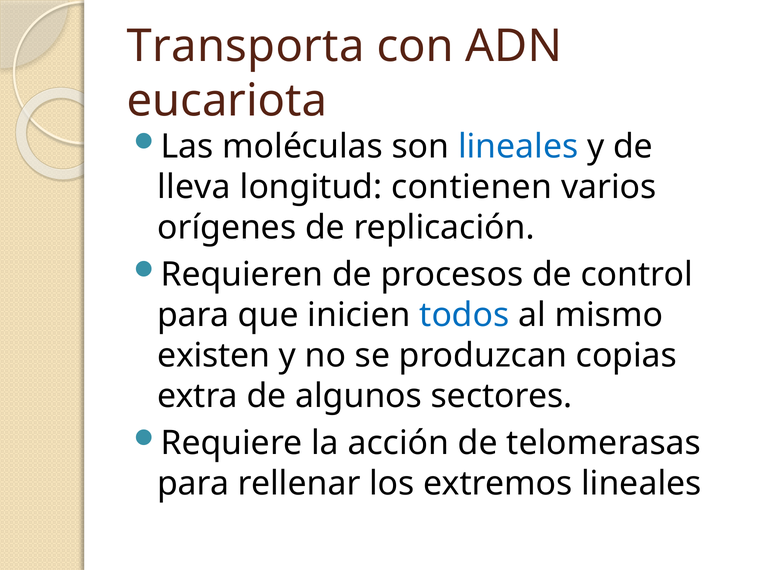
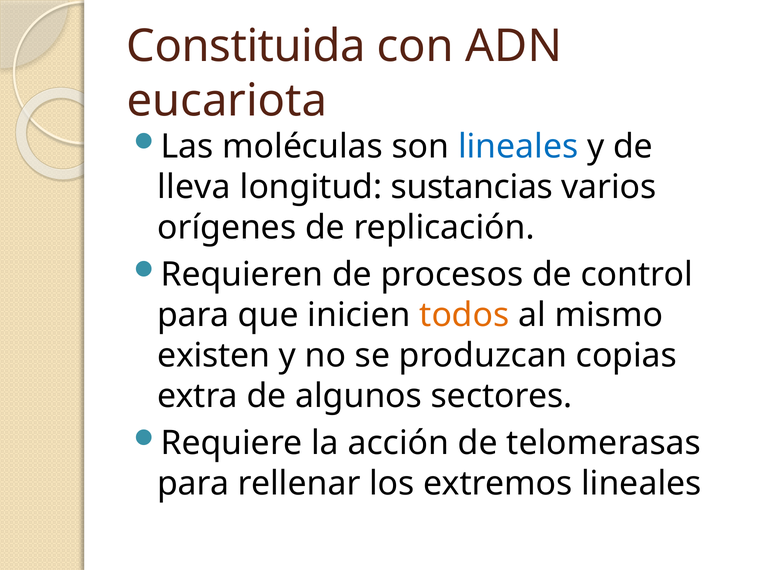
Transporta: Transporta -> Constituida (246, 46)
contienen: contienen -> sustancias (472, 187)
todos colour: blue -> orange (464, 315)
